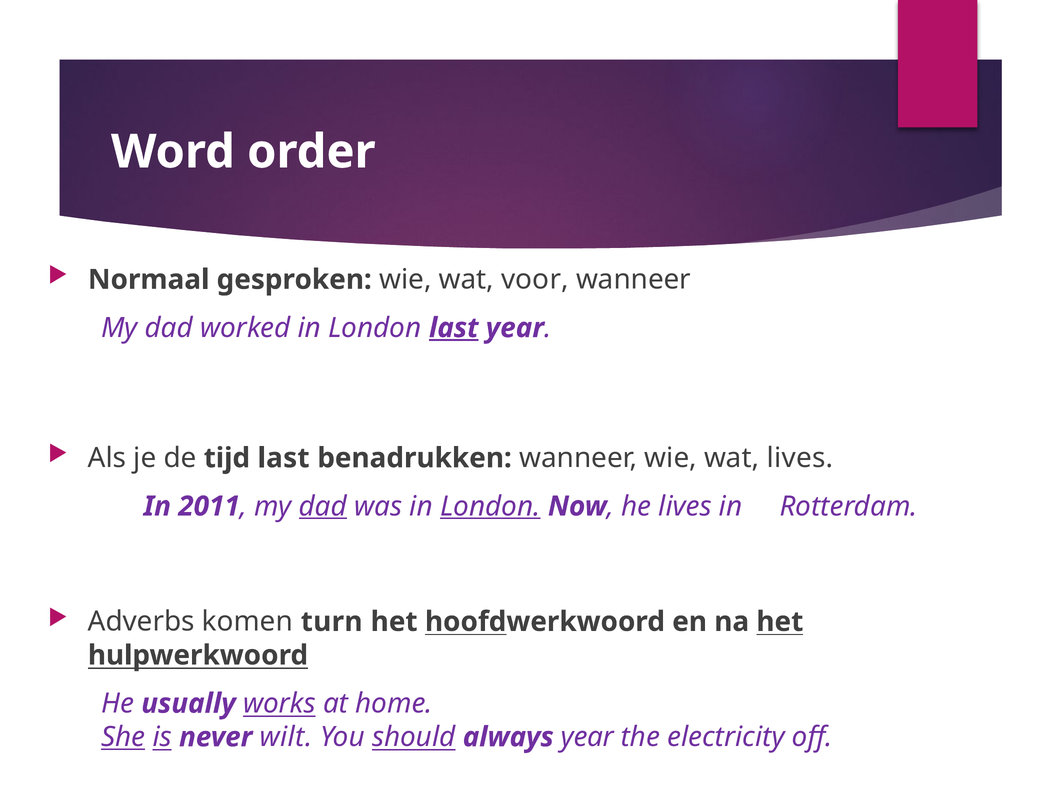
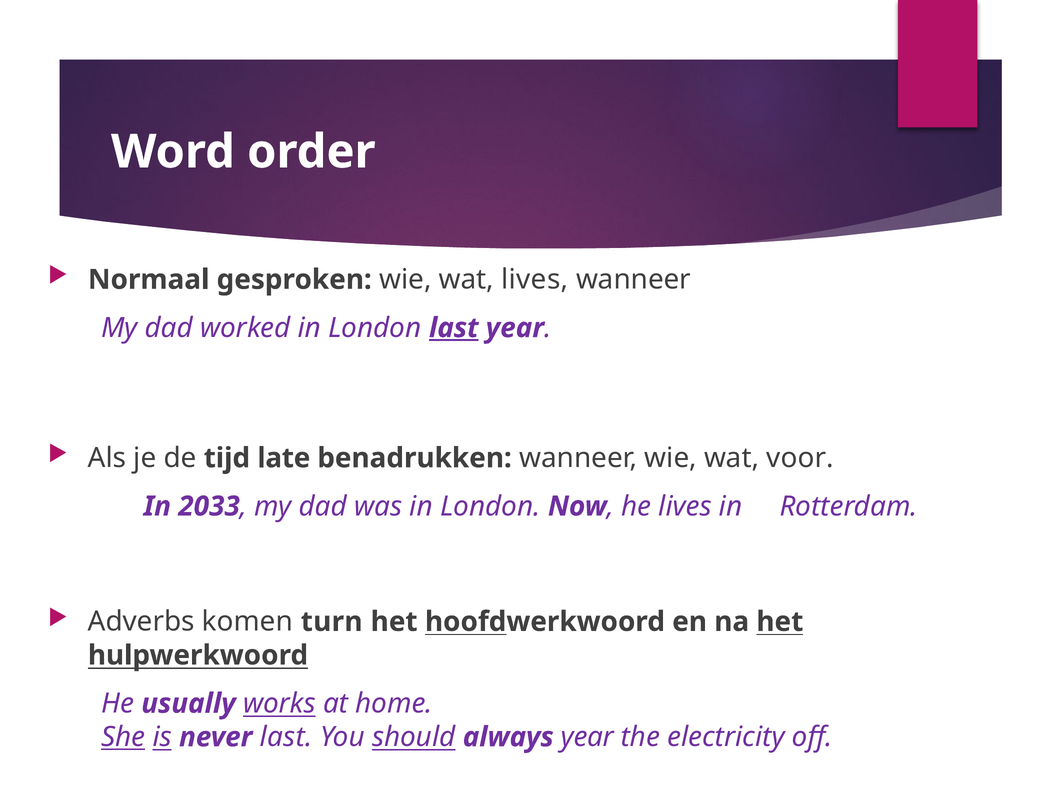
wat voor: voor -> lives (535, 280)
tijd last: last -> late (284, 458)
wat lives: lives -> voor (800, 458)
2011: 2011 -> 2033 (209, 506)
dad underline: present -> none (323, 506)
London underline: present -> none (490, 506)
never wilt: wilt -> last (286, 737)
